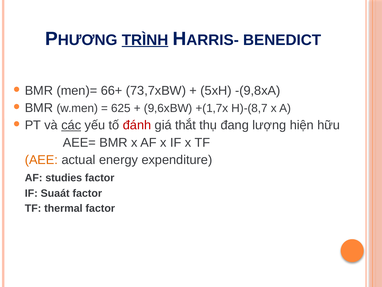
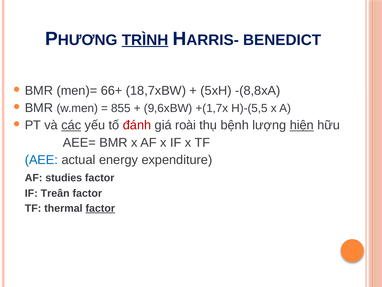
73,7xBW: 73,7xBW -> 18,7xBW (156, 90)
-(9,8xA: -(9,8xA -> -(8,8xA (258, 90)
625: 625 -> 855 (121, 108)
H)-(8,7: H)-(8,7 -> H)-(5,5 (250, 108)
thắt: thắt -> roài (186, 125)
đang: đang -> bệnh (235, 125)
hiện underline: none -> present (302, 125)
AEE colour: orange -> blue (41, 160)
Suaát: Suaát -> Treân (55, 193)
factor underline: none -> present (100, 208)
